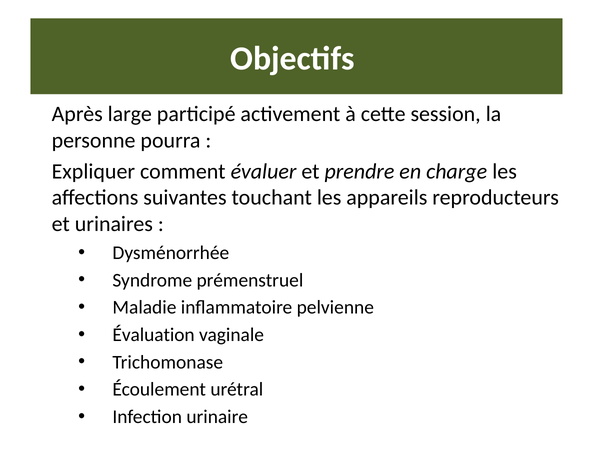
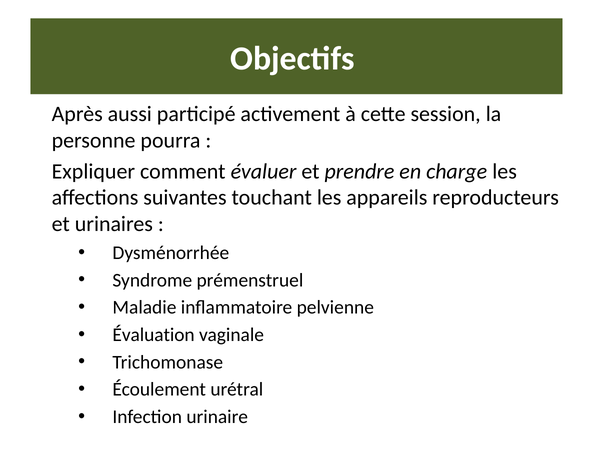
large: large -> aussi (130, 114)
